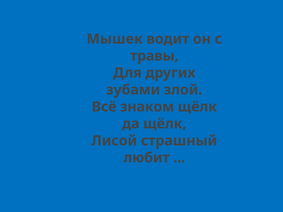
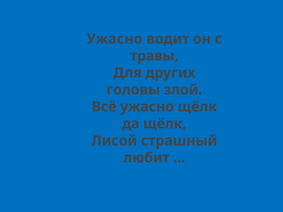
Мышек: Мышек -> Ужасно (115, 39)
зубами: зубами -> головы (133, 90)
Всё знаком: знаком -> ужасно (147, 107)
